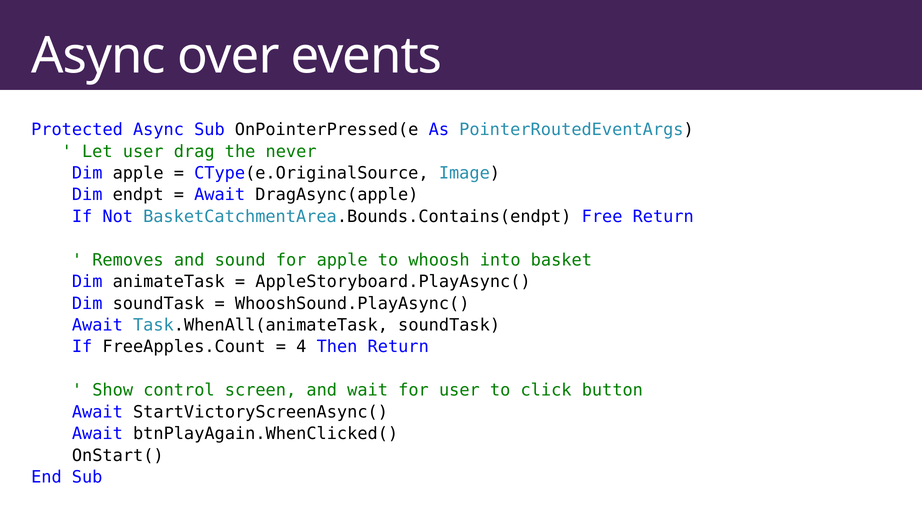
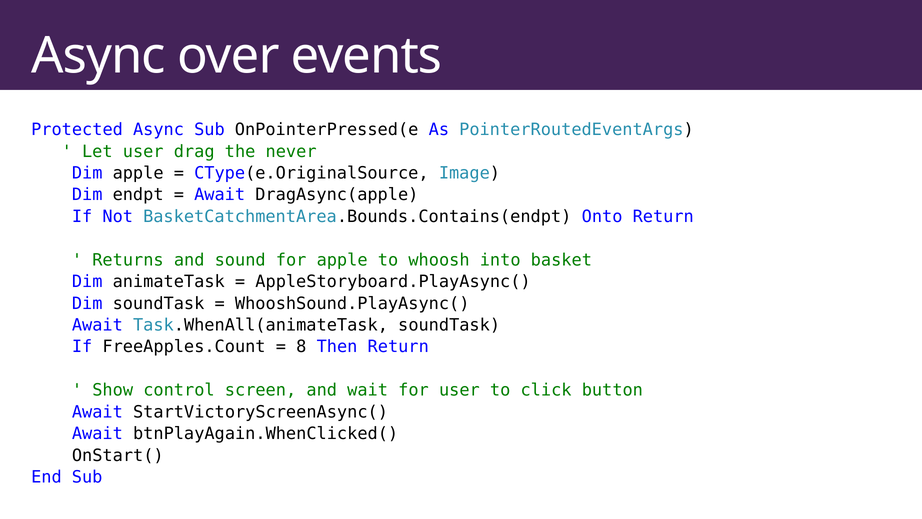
Free: Free -> Onto (602, 216)
Removes: Removes -> Returns (128, 260)
4: 4 -> 8 (301, 347)
